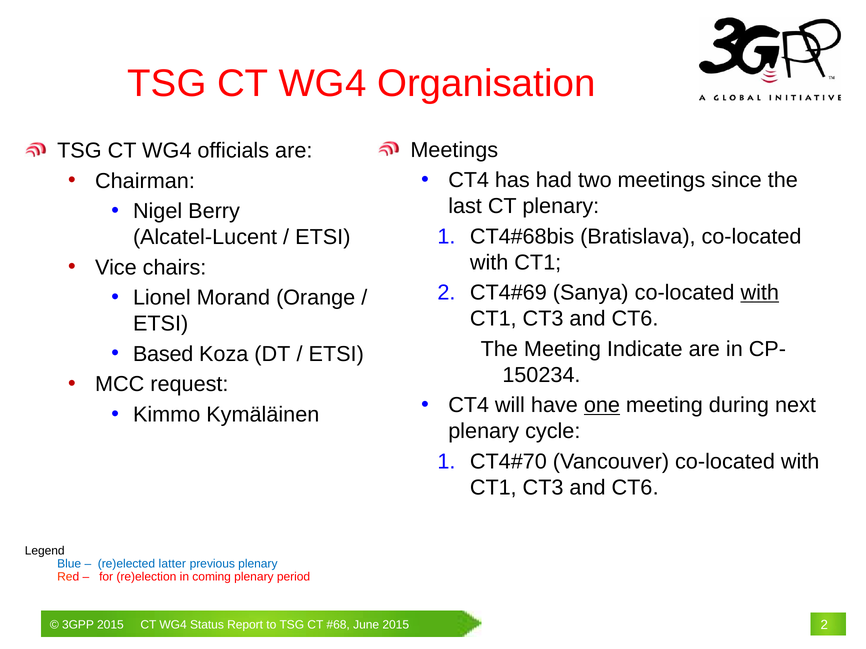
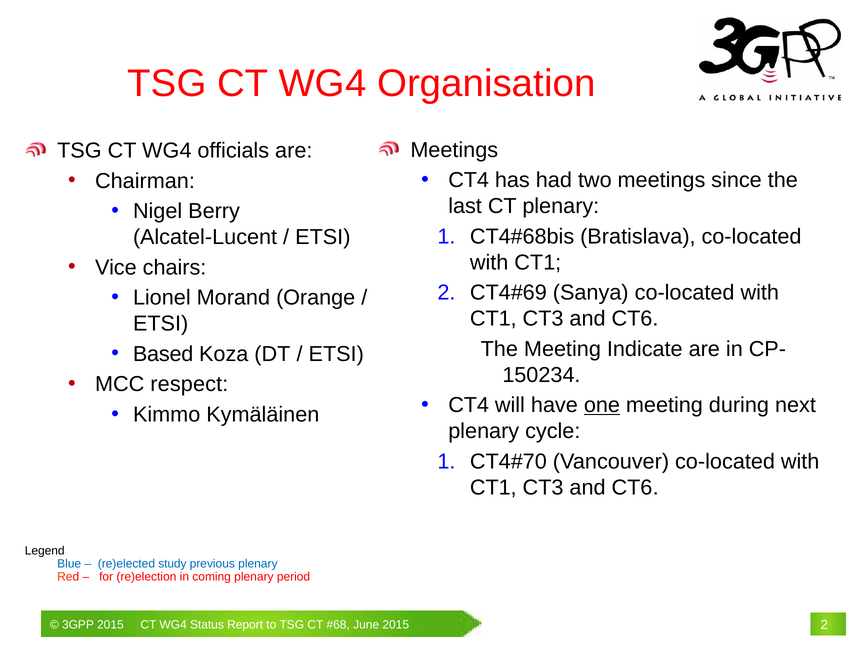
with underline: present -> none (760, 293)
request: request -> respect (189, 385)
latter: latter -> study (172, 564)
